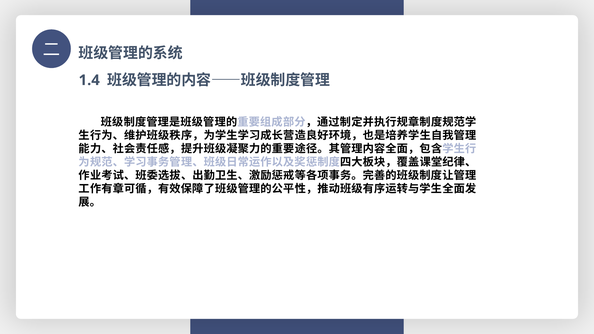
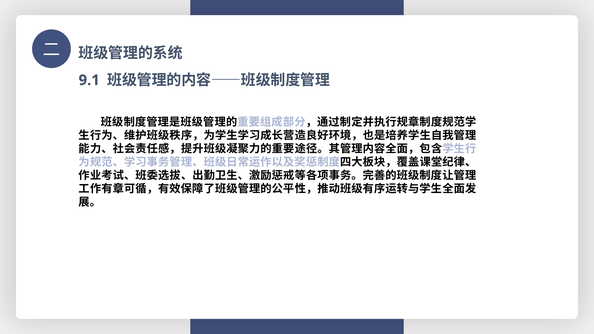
1.4: 1.4 -> 9.1 (89, 80)
